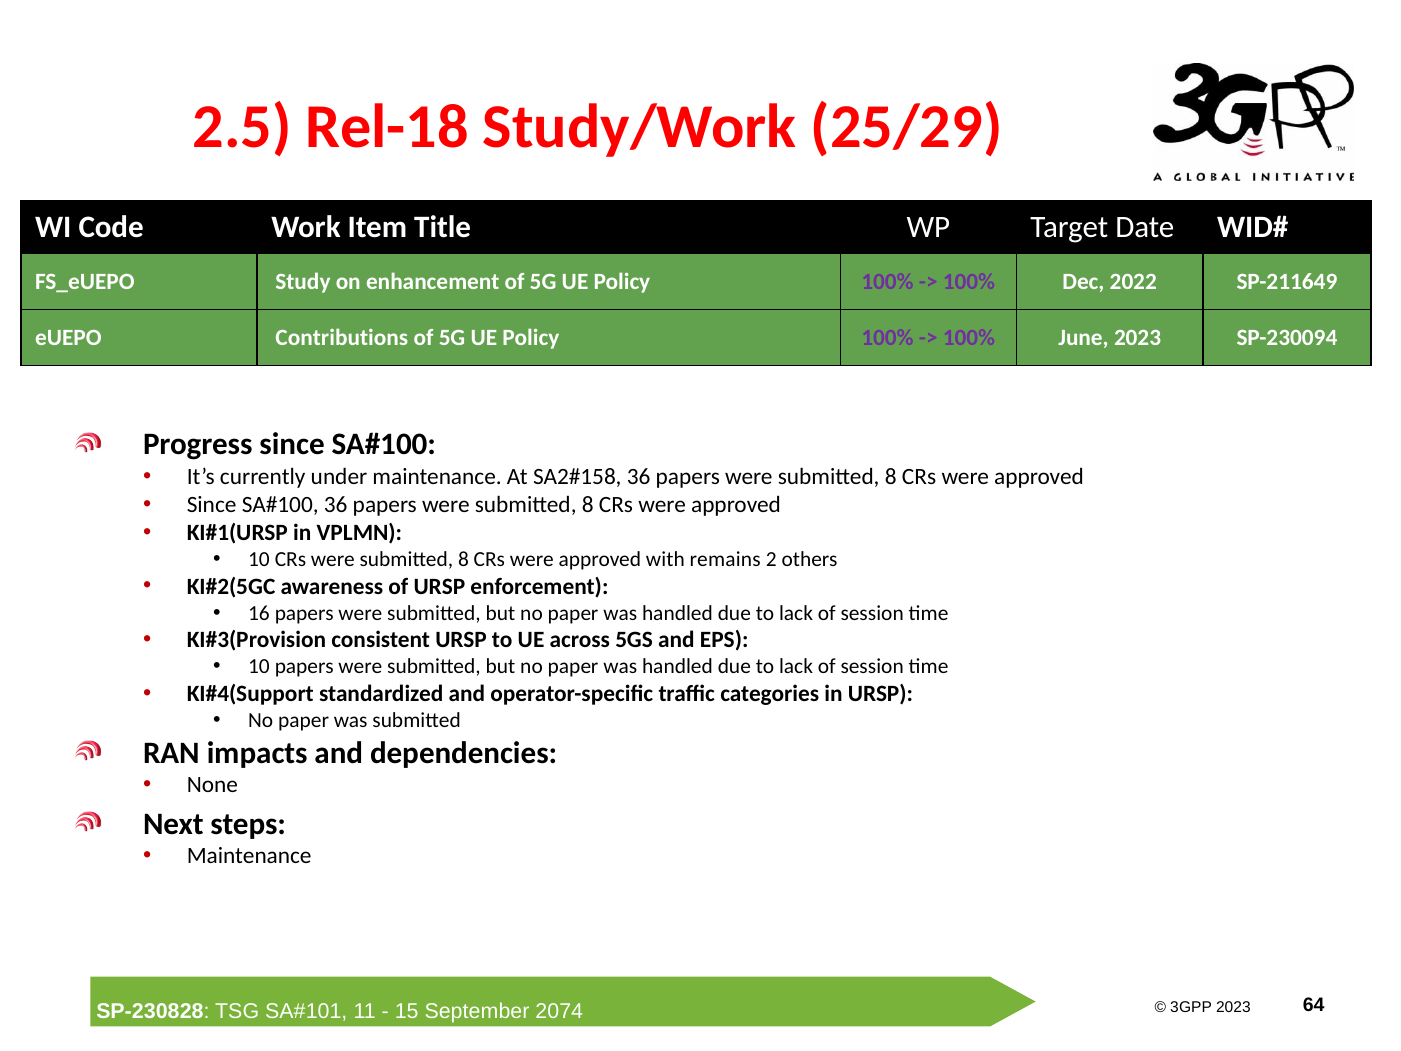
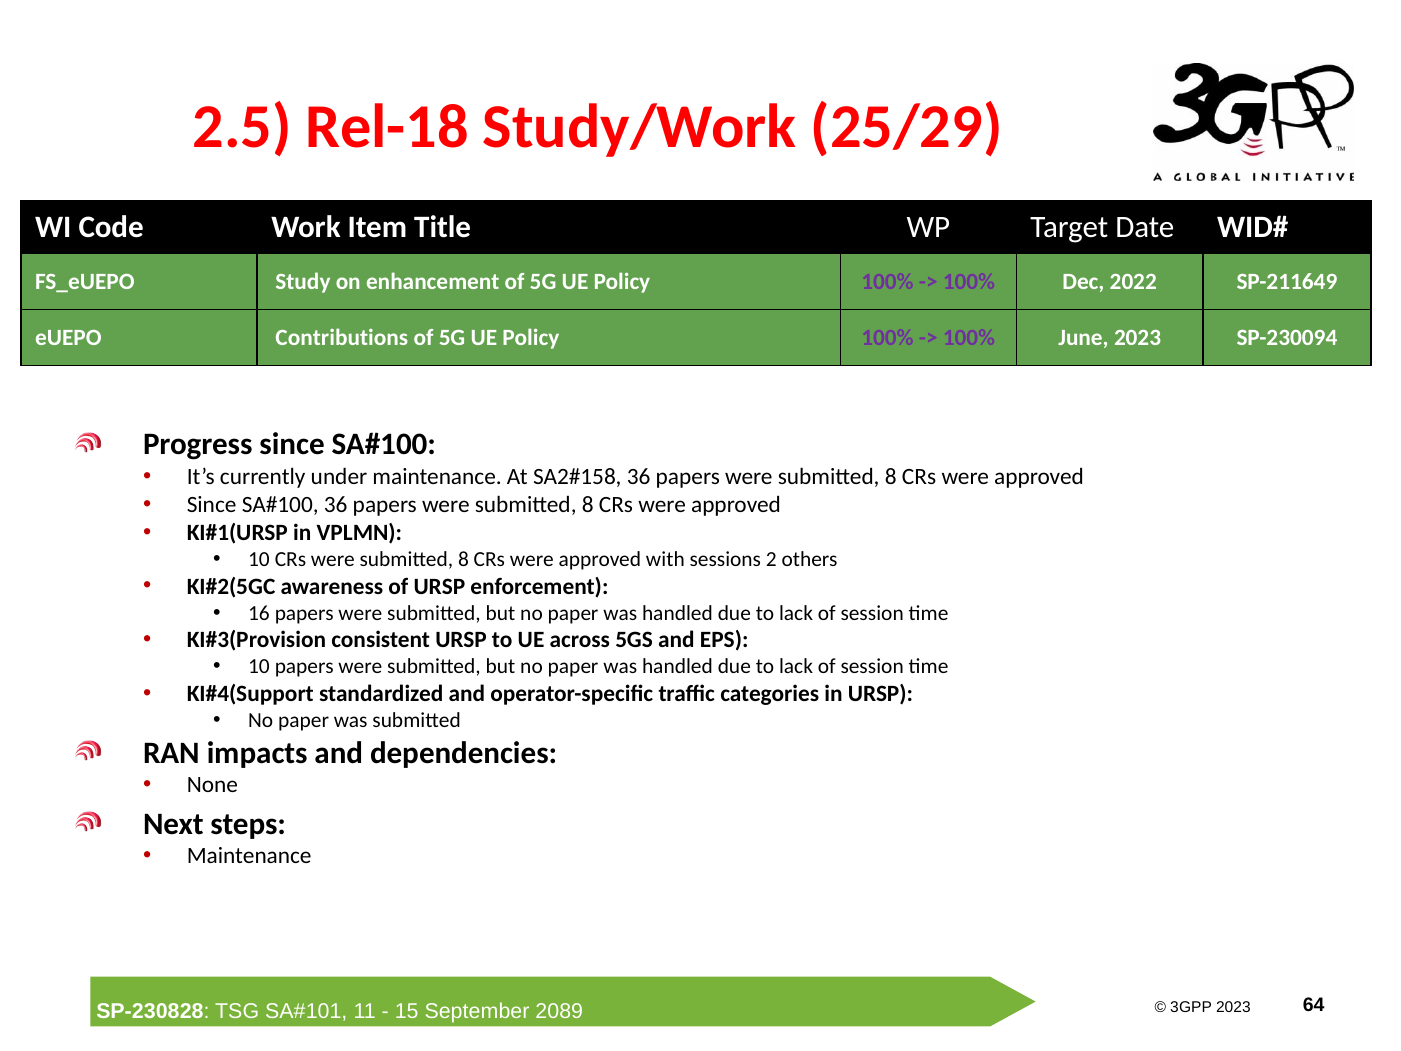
remains: remains -> sessions (725, 559)
2074: 2074 -> 2089 (559, 1011)
